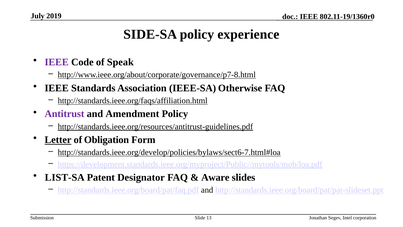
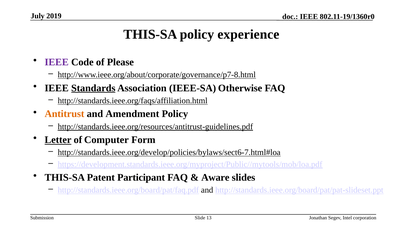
SIDE-SA: SIDE-SA -> THIS-SA (150, 34)
Speak: Speak -> Please (120, 62)
Standards underline: none -> present (93, 88)
Antitrust colour: purple -> orange (64, 114)
Obligation: Obligation -> Computer (106, 140)
LIST-SA: LIST-SA -> THIS-SA (65, 177)
Designator: Designator -> Participant (141, 177)
